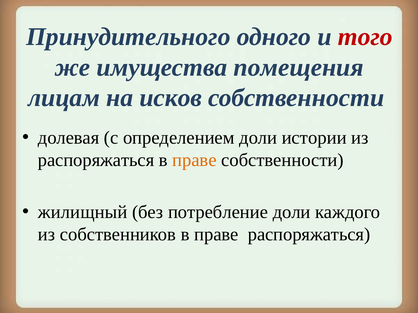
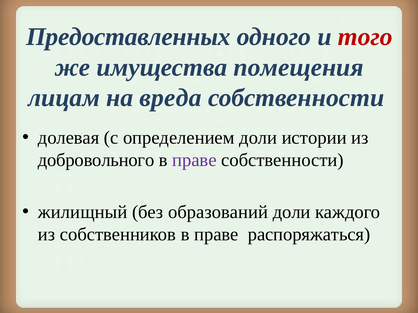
Принудительного: Принудительного -> Предоставленных (128, 37)
исков: исков -> вреда (170, 98)
распоряжаться: распоряжаться -> добровольного (96, 160)
праве colour: orange -> purple (194, 160)
потребление: потребление -> образований (218, 212)
